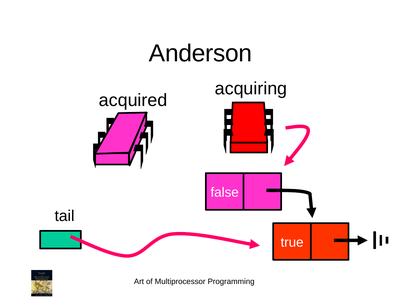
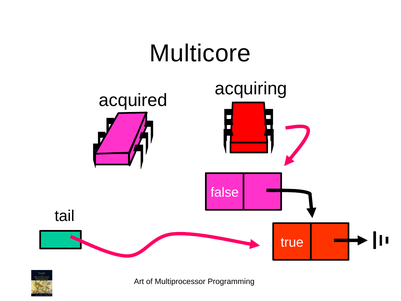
Anderson: Anderson -> Multicore (200, 54)
